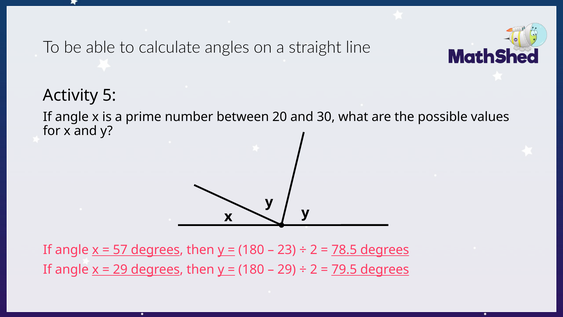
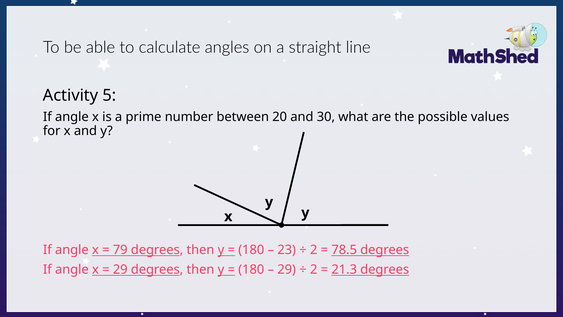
57: 57 -> 79 (120, 250)
79.5: 79.5 -> 21.3 (344, 269)
